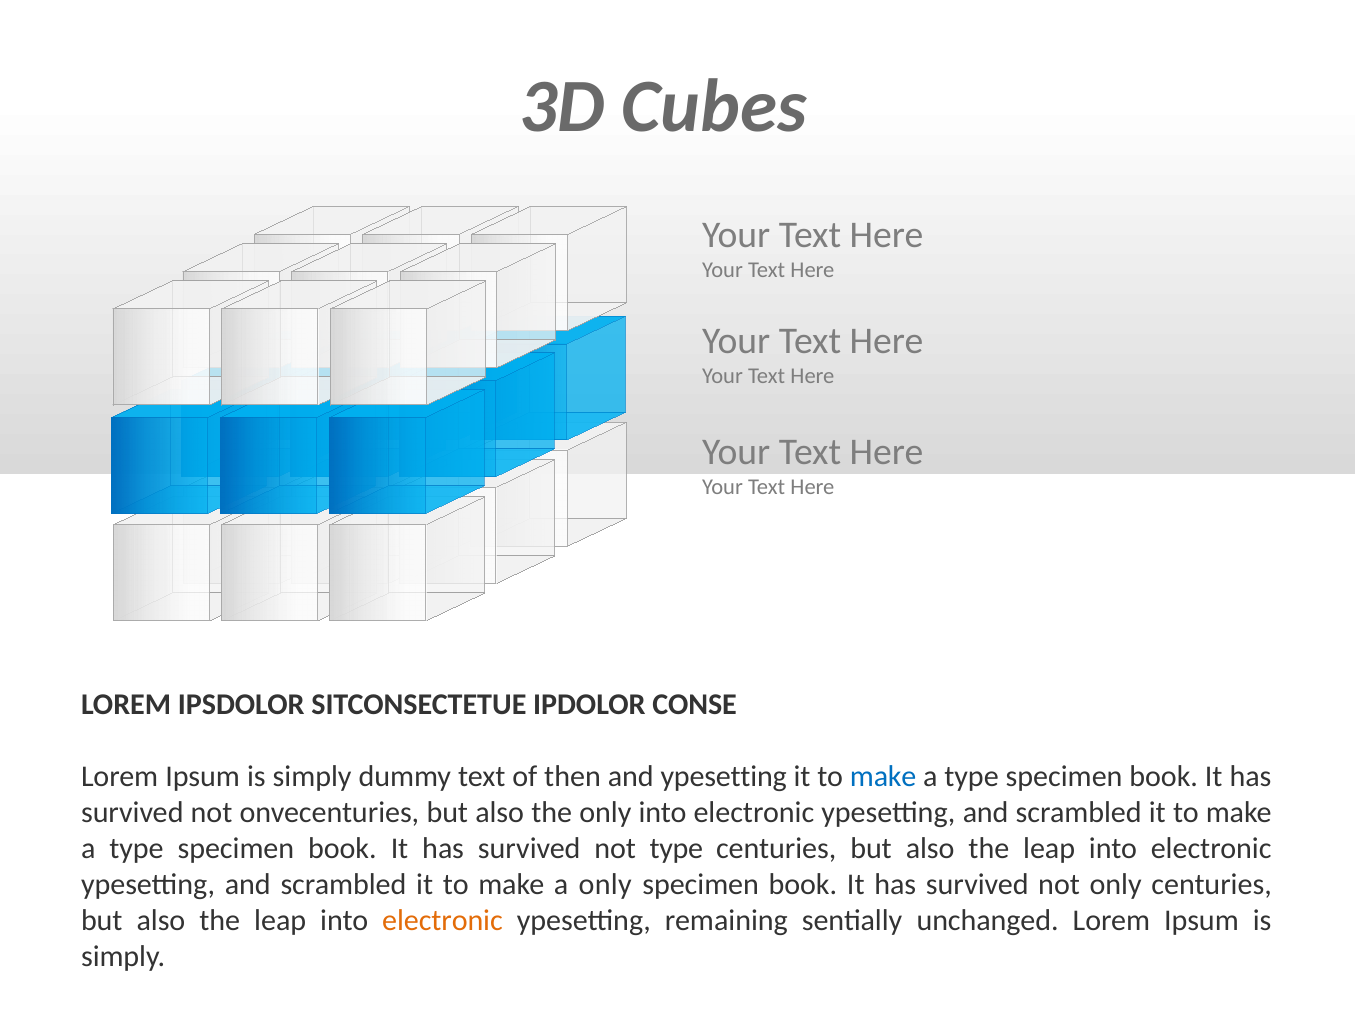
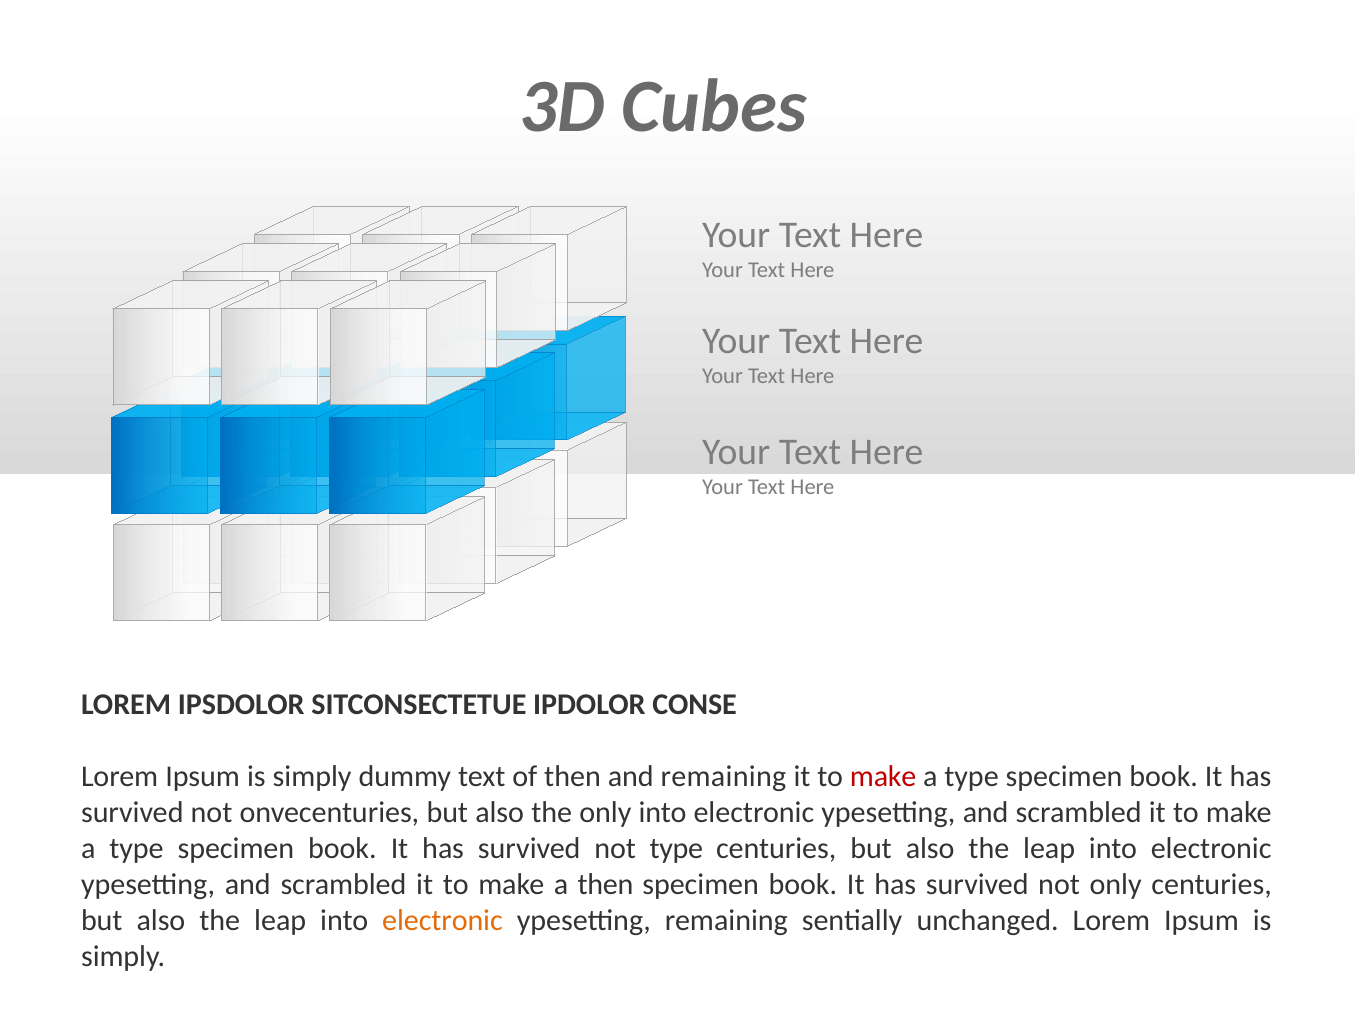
and ypesetting: ypesetting -> remaining (723, 777)
make colour: blue -> red (883, 777)
a only: only -> then (606, 885)
